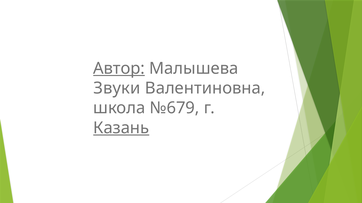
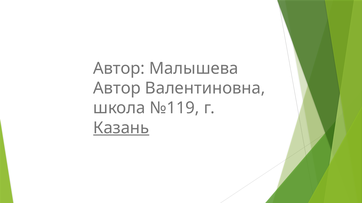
Автор underline: present -> none (119, 69)
Звуки: Звуки -> Автор (117, 88)
№679: №679 -> №119 (175, 108)
